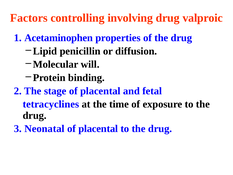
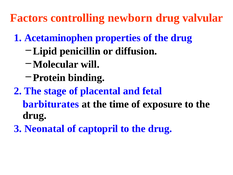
involving: involving -> newborn (130, 18)
valproic: valproic -> valvular (203, 18)
tetracyclines: tetracyclines -> barbiturates (51, 104)
placental: placental -> captopril (98, 129)
